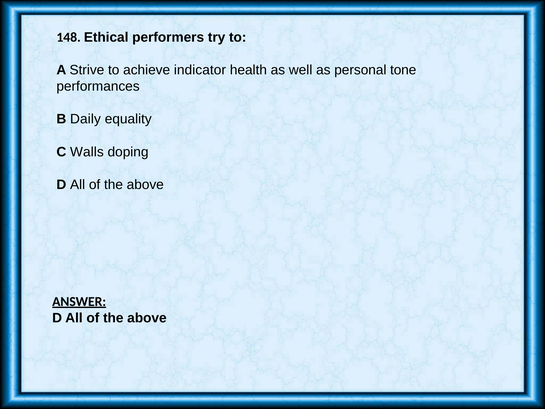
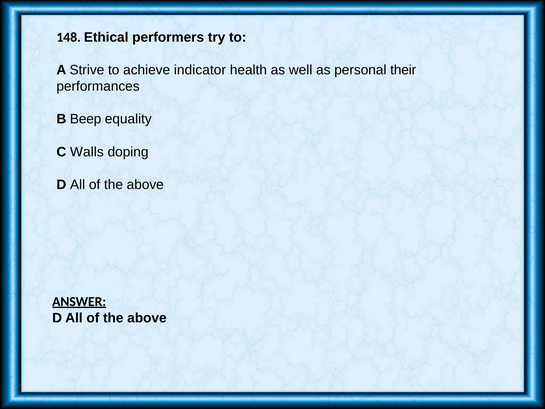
tone: tone -> their (403, 70)
Daily: Daily -> Beep (86, 119)
